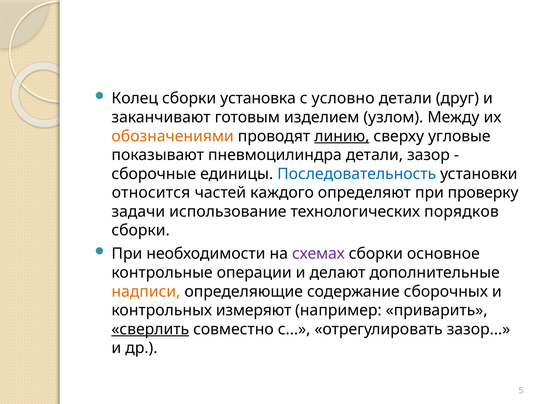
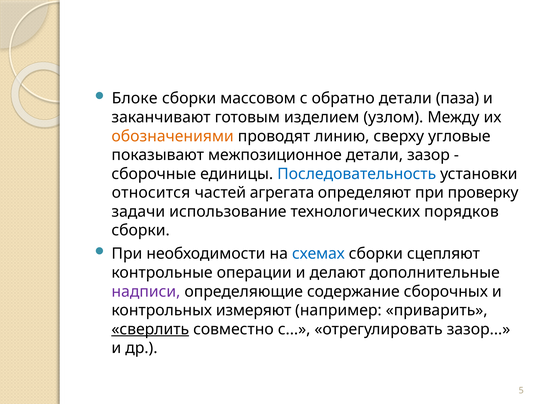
Колец: Колец -> Блоке (135, 99)
установка: установка -> массовом (258, 99)
условно: условно -> обратно (343, 99)
друг: друг -> паза (458, 99)
линию underline: present -> none (342, 136)
пневмоцилиндра: пневмоцилиндра -> межпозиционное (275, 155)
каждого: каждого -> агрегата (282, 193)
схемах colour: purple -> blue (318, 254)
основное: основное -> сцепляют (443, 254)
надписи colour: orange -> purple (146, 292)
